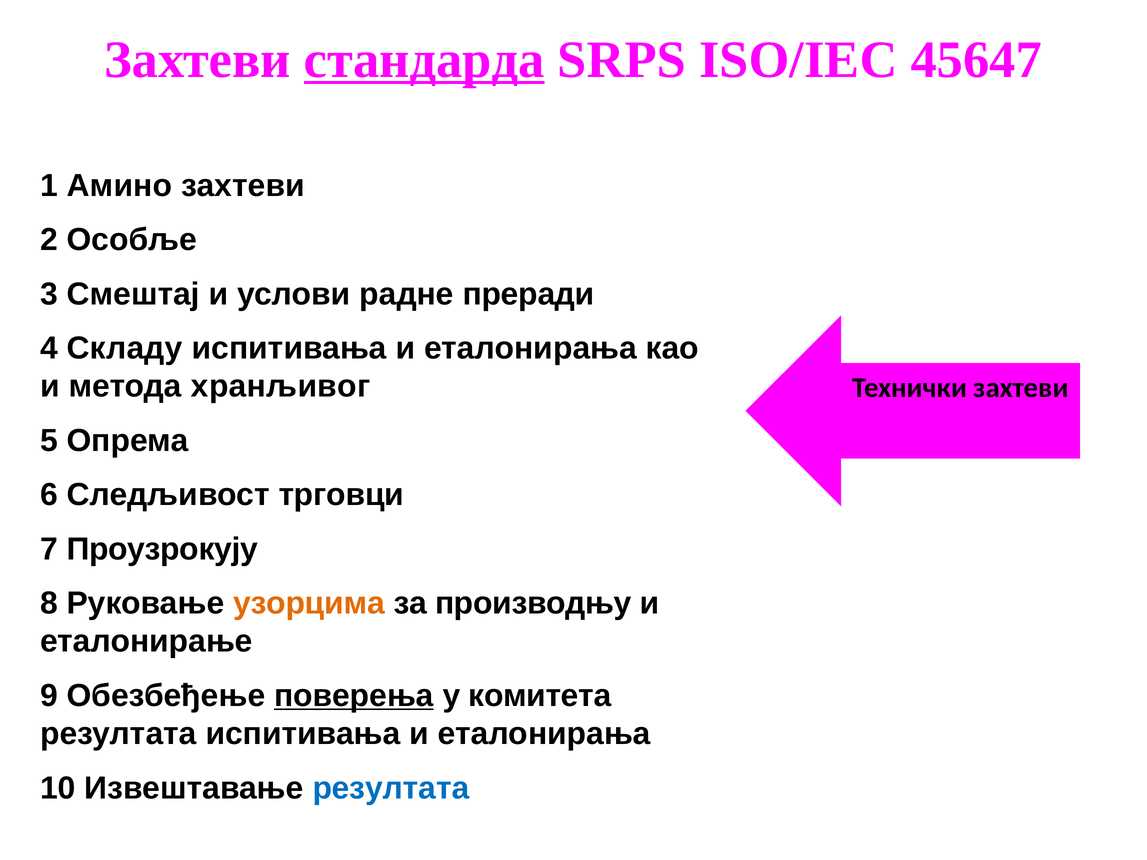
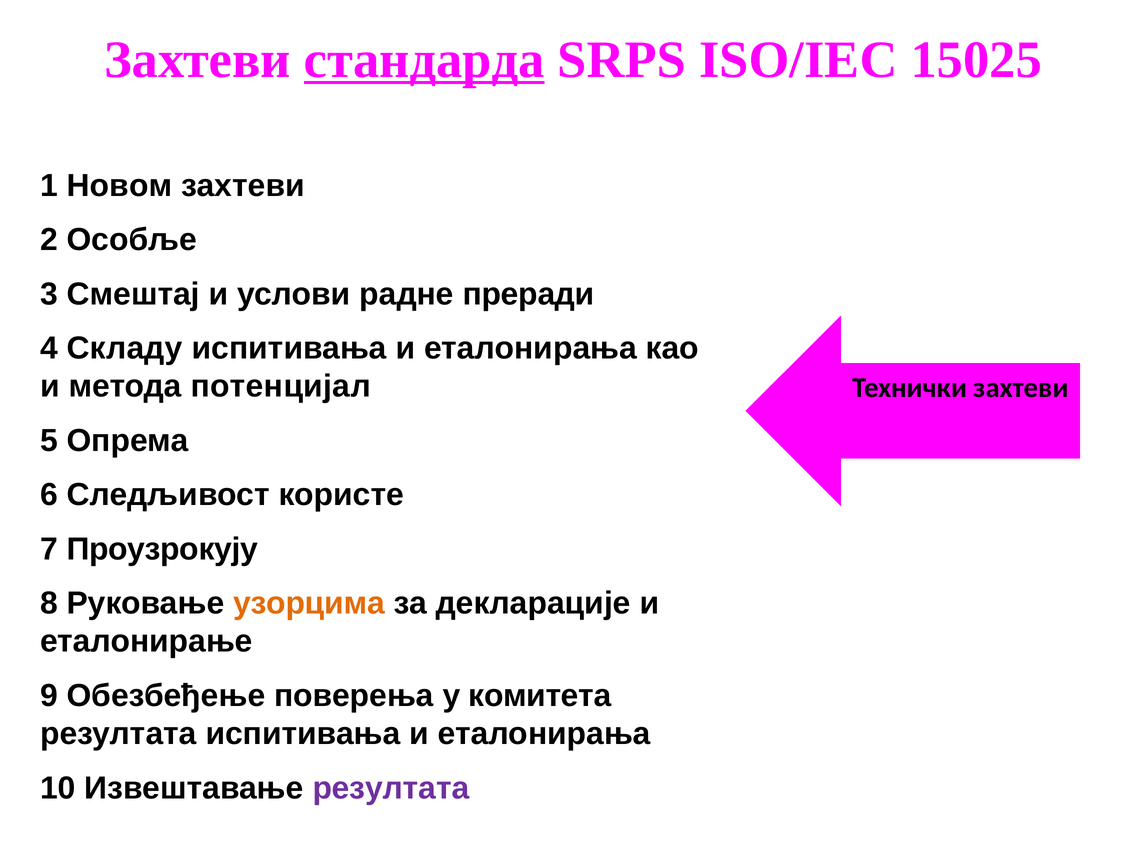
45647: 45647 -> 15025 (976, 60)
Амино: Амино -> Новом (120, 186)
хранљивог: хранљивог -> потенцијал (281, 387)
трговци: трговци -> користе (341, 495)
производњу: производњу -> декларације (533, 603)
поверења underline: present -> none (354, 696)
резултата colour: blue -> purple (391, 788)
